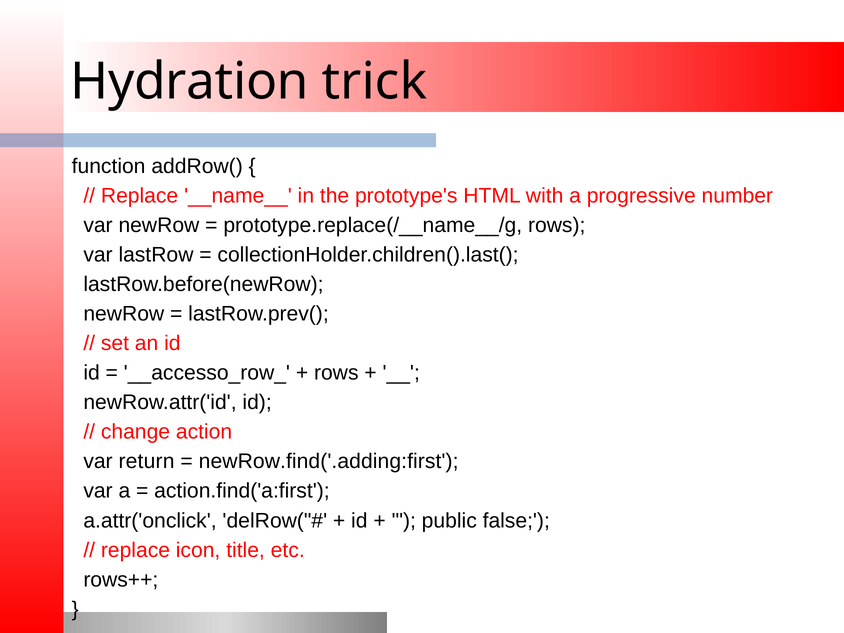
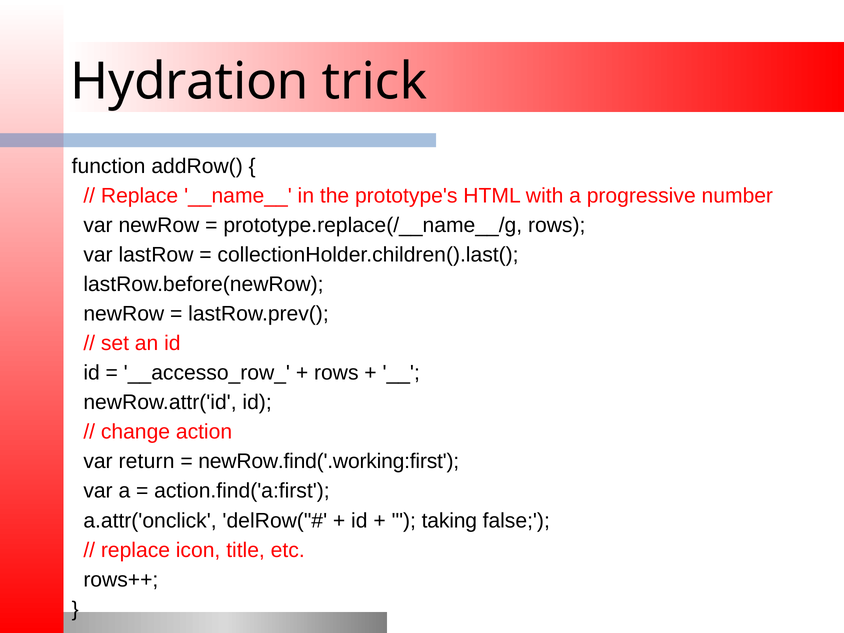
newRow.find('.adding:first: newRow.find('.adding:first -> newRow.find('.working:first (329, 461)
public: public -> taking (449, 521)
